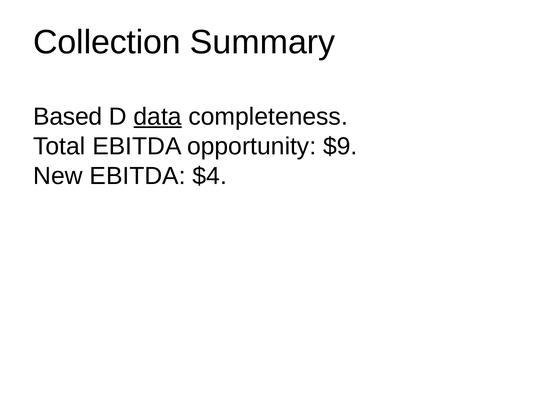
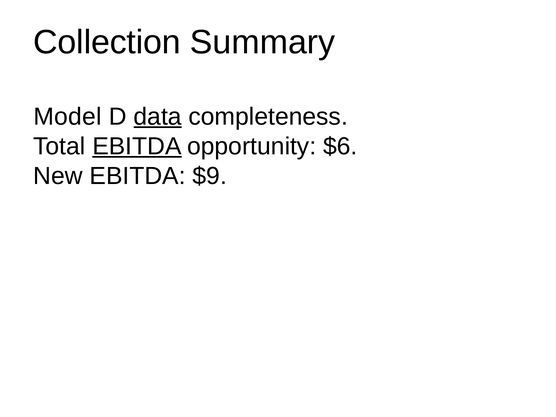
Based: Based -> Model (67, 117)
EBITDA underline: none -> present (137, 146)
$9: $9 -> $6 (340, 146)
$4: $4 -> $9 (210, 176)
